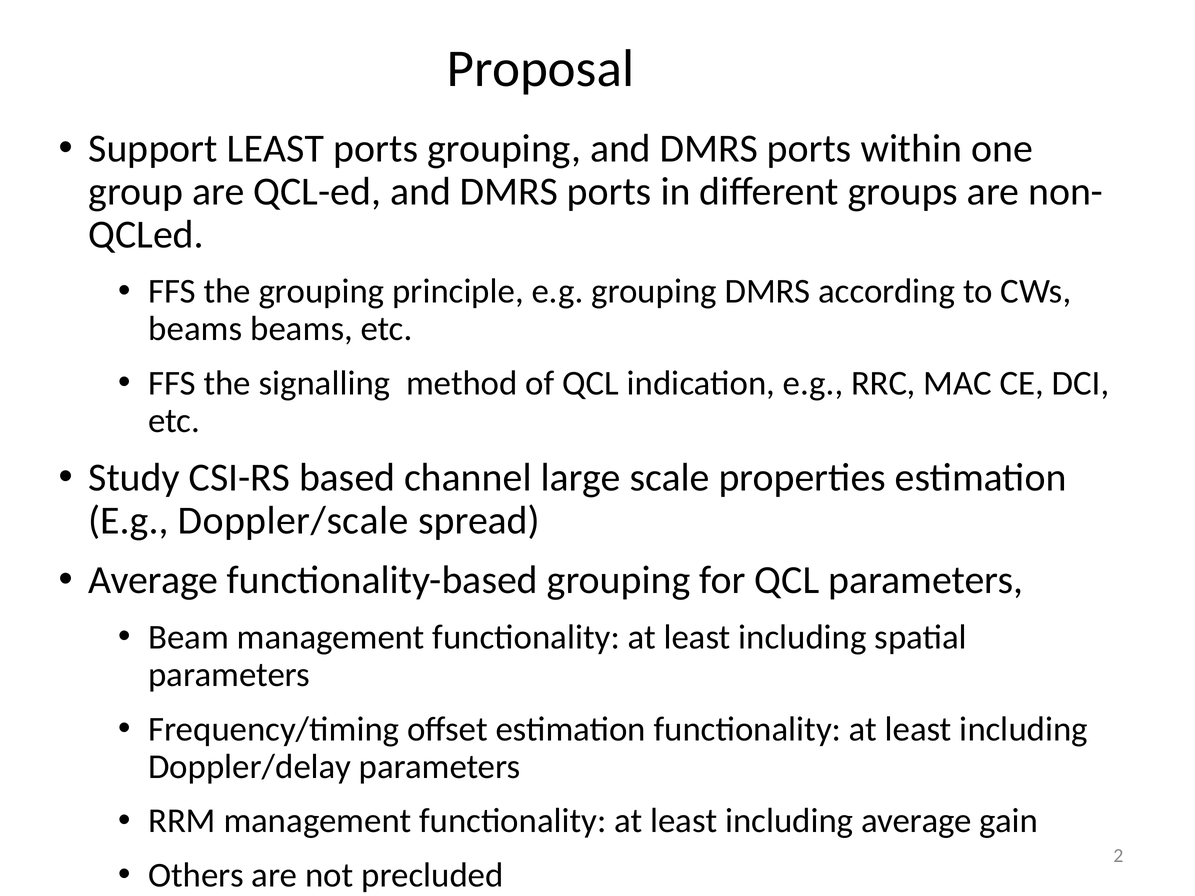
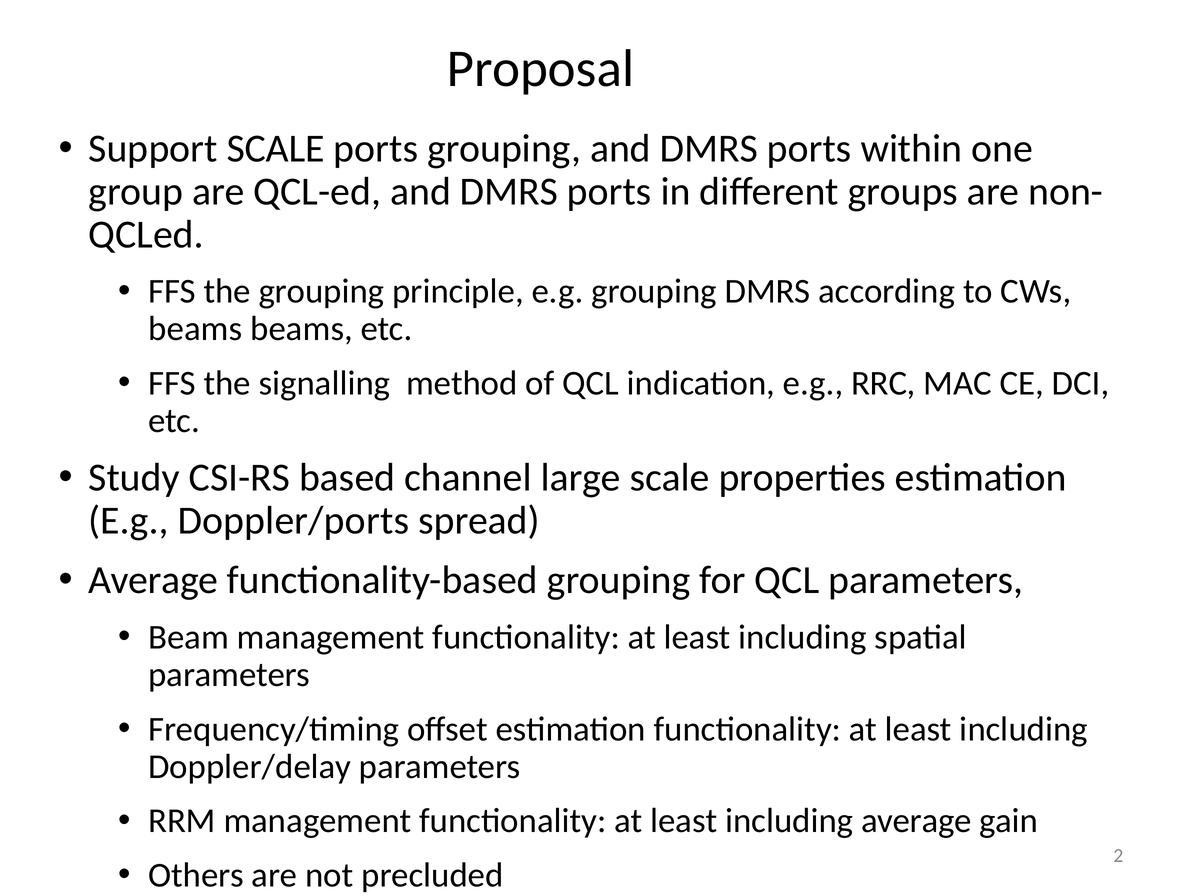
Support LEAST: LEAST -> SCALE (276, 148)
Doppler/scale: Doppler/scale -> Doppler/ports (293, 521)
